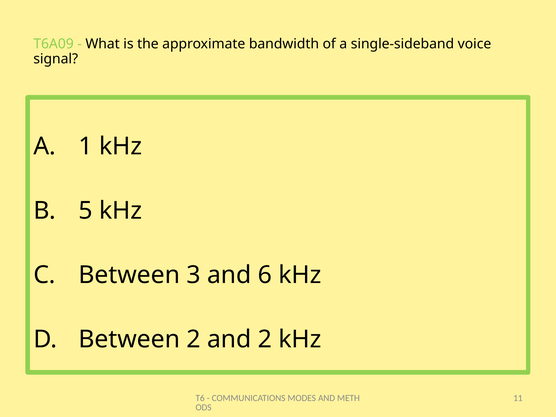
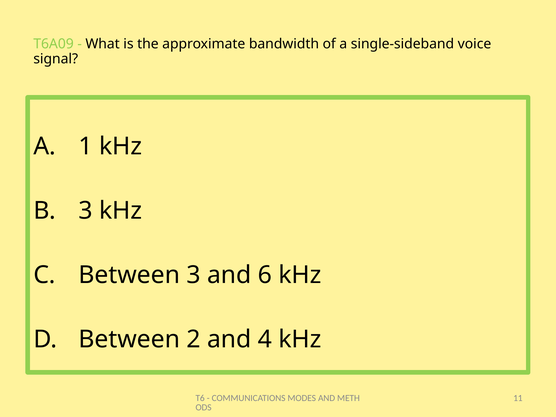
5: 5 -> 3 (86, 211)
and 2: 2 -> 4 (265, 339)
